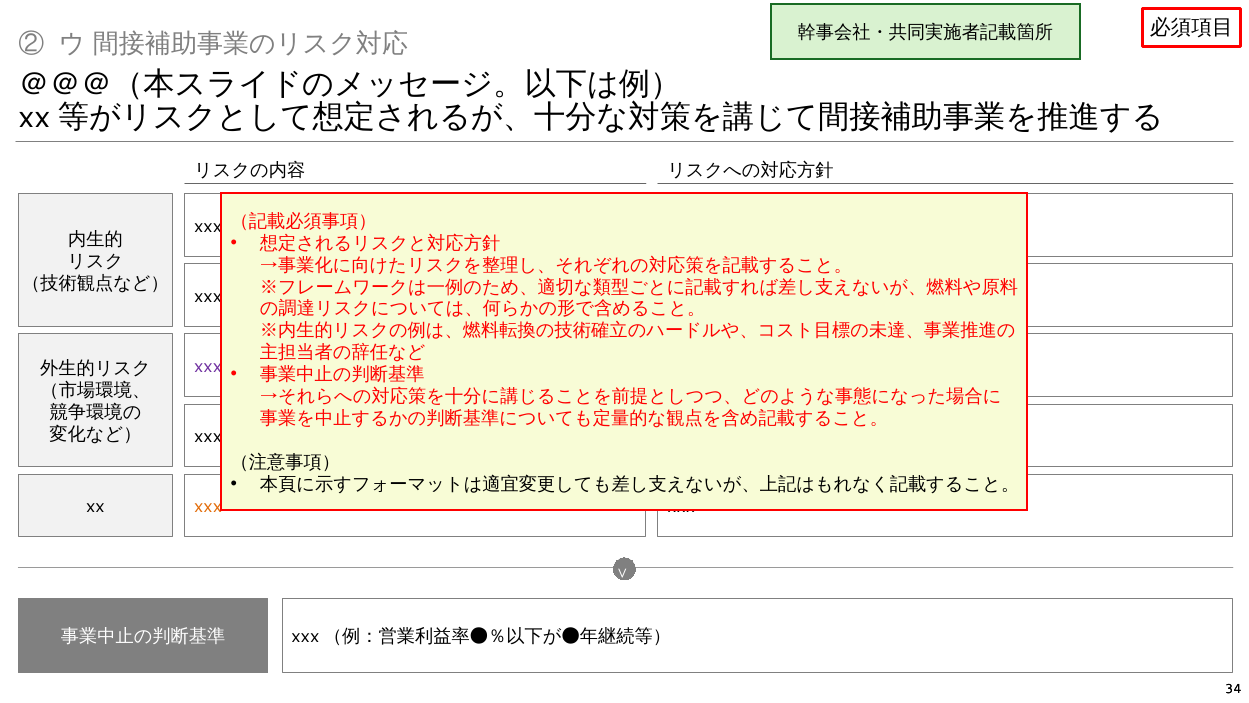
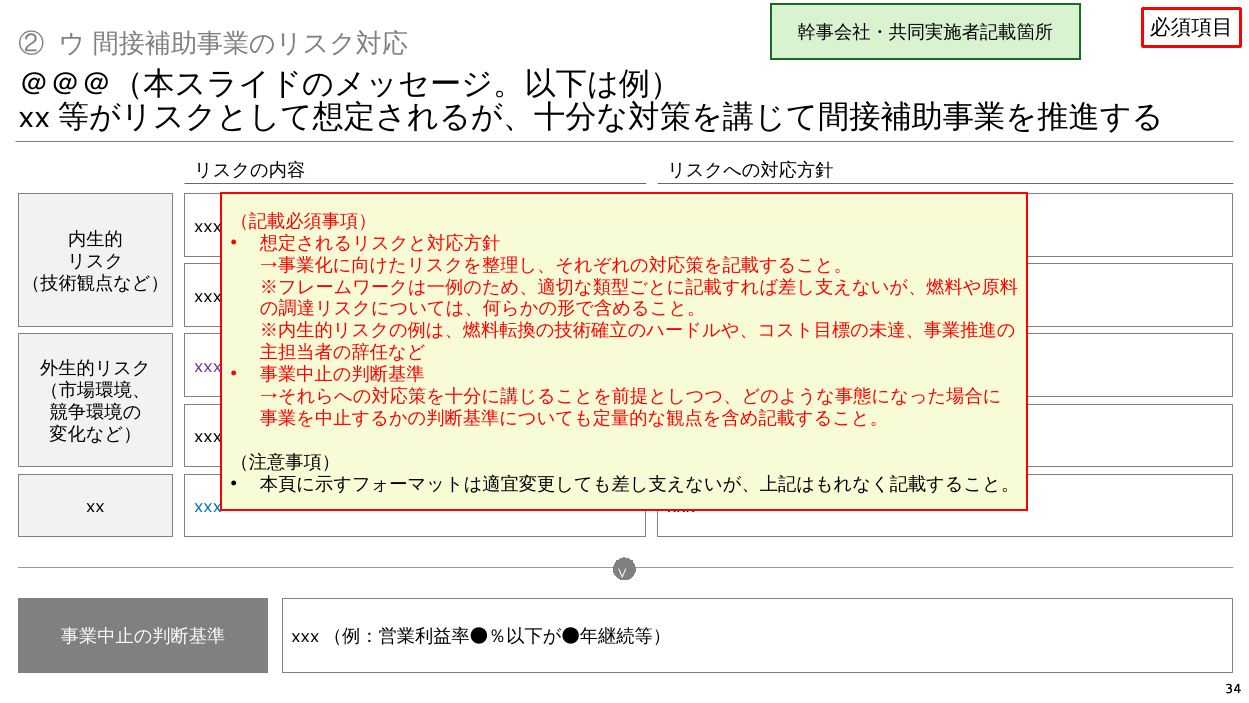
xxx colour: orange -> blue (208, 507)
